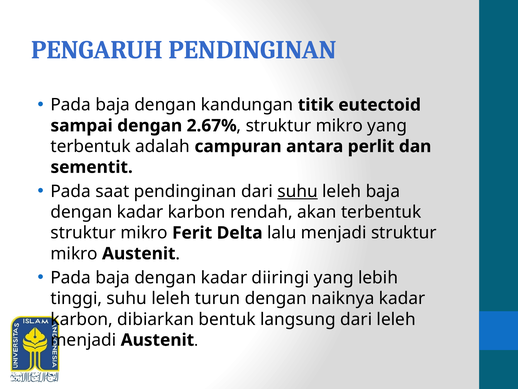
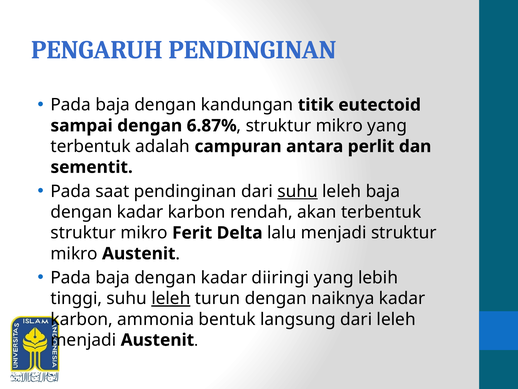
2.67%: 2.67% -> 6.87% (212, 126)
leleh underline: none -> present (171, 298)
dibiarkan: dibiarkan -> ammonia (156, 319)
